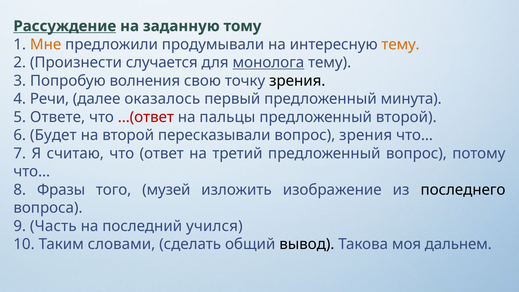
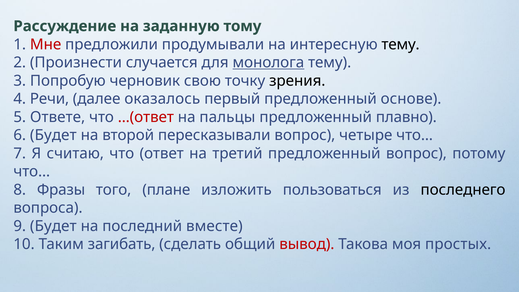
Рассуждение underline: present -> none (65, 26)
Мне colour: orange -> red (46, 44)
тему colour: orange -> black (401, 44)
волнения: волнения -> черновик (145, 81)
минута: минута -> основе (411, 99)
предложенный второй: второй -> плавно (406, 117)
вопрос зрения: зрения -> четыре (366, 135)
музей: музей -> плане (166, 190)
изображение: изображение -> пользоваться (332, 190)
9 Часть: Часть -> Будет (53, 226)
учился: учился -> вместе (214, 226)
словами: словами -> загибать (122, 244)
вывод colour: black -> red (307, 244)
дальнем: дальнем -> простых (458, 244)
